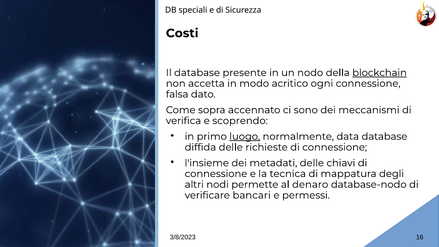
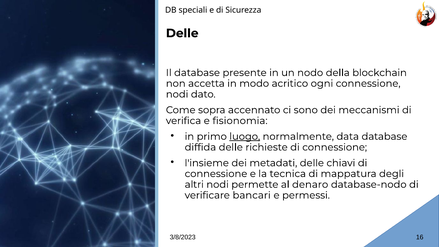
Costi: Costi -> Delle (182, 33)
blockchain underline: present -> none (380, 73)
falsa: falsa -> nodi (177, 94)
scoprendo: scoprendo -> fisionomia (240, 121)
